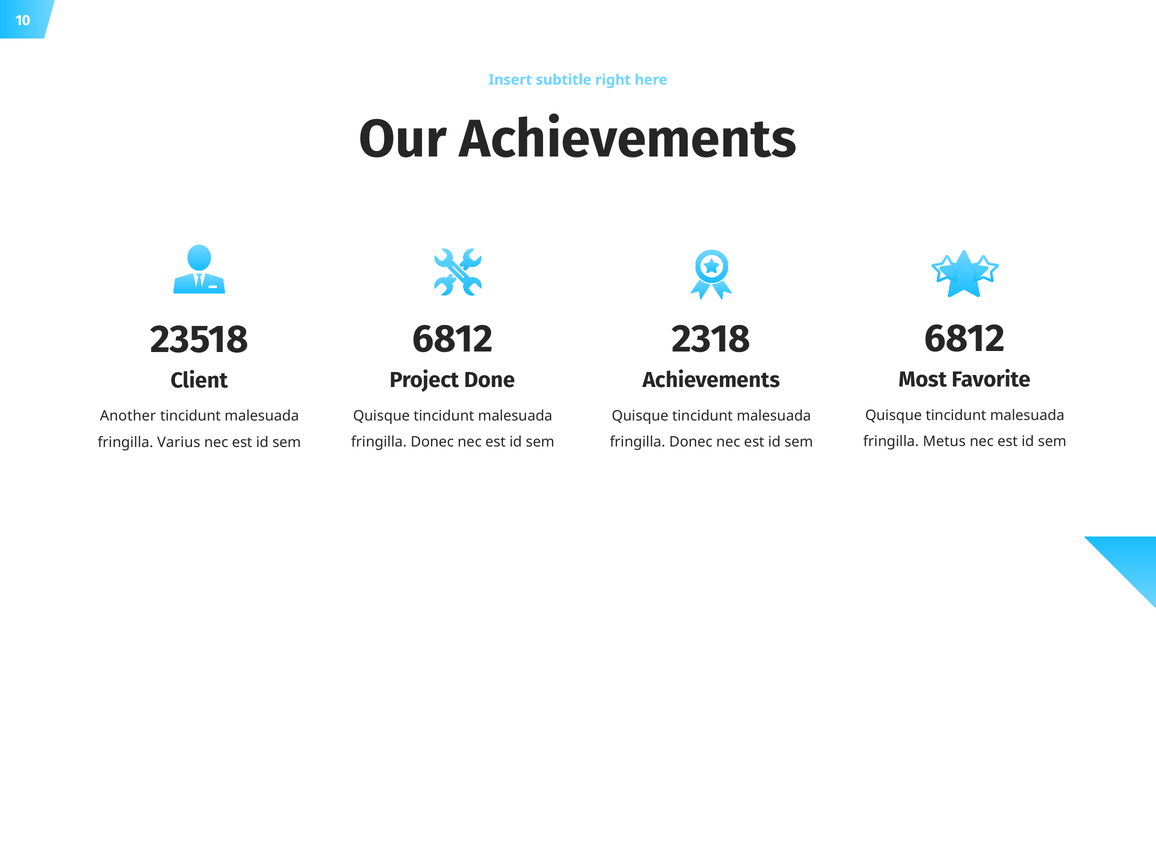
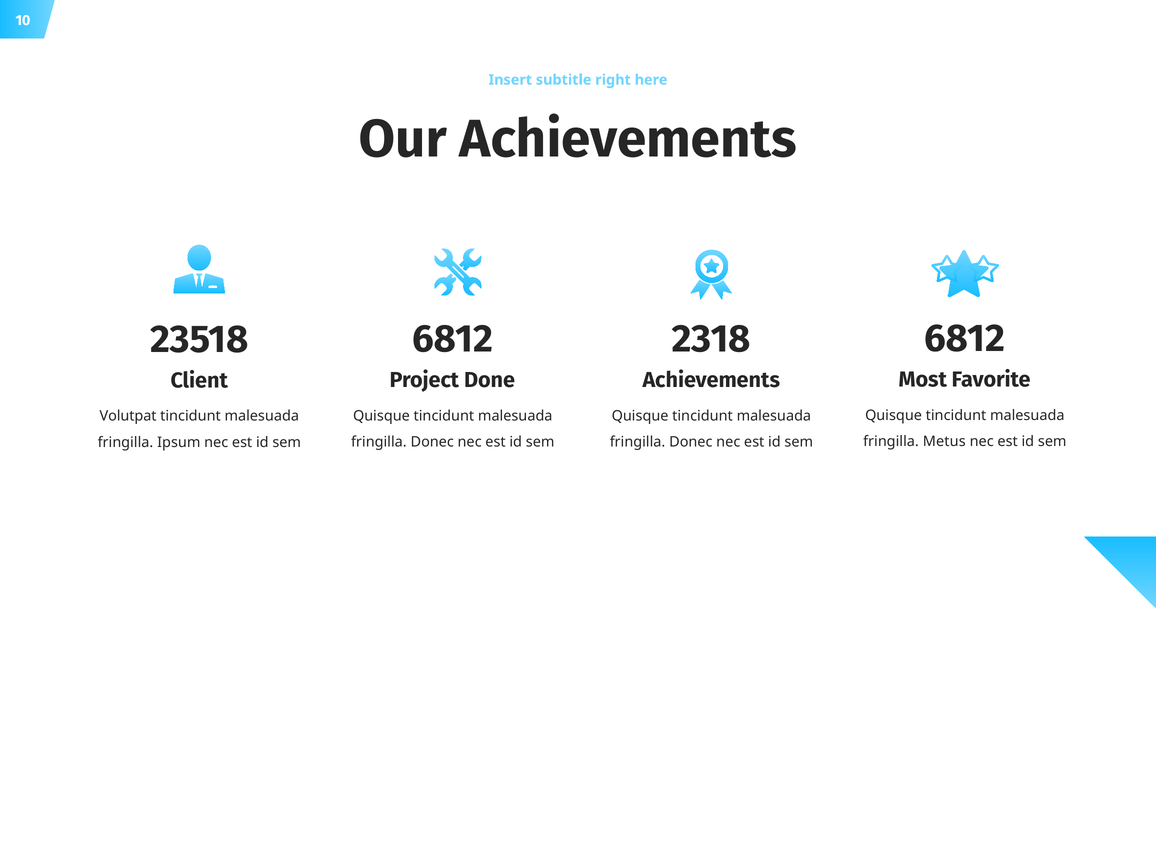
Another: Another -> Volutpat (128, 416)
Varius: Varius -> Ipsum (179, 442)
